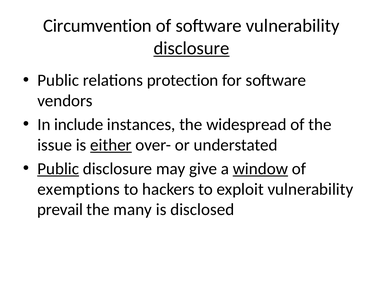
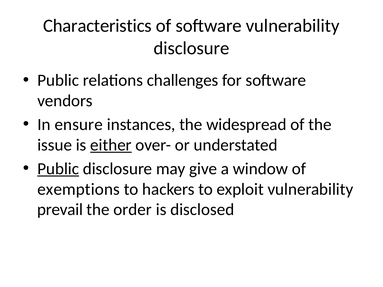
Circumvention: Circumvention -> Characteristics (97, 26)
disclosure underline: present -> none (191, 48)
protection: protection -> challenges (183, 80)
include: include -> ensure (79, 125)
window underline: present -> none (260, 169)
many: many -> order (133, 210)
